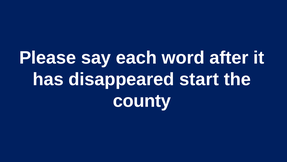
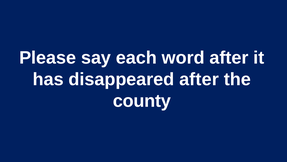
disappeared start: start -> after (199, 79)
